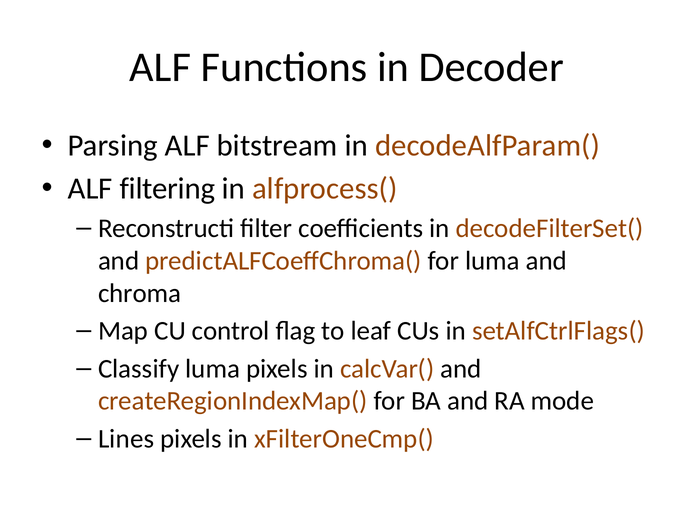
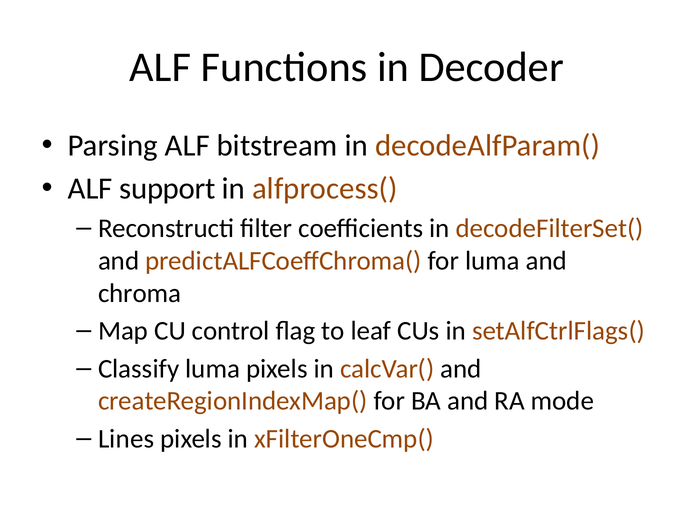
filtering: filtering -> support (167, 189)
